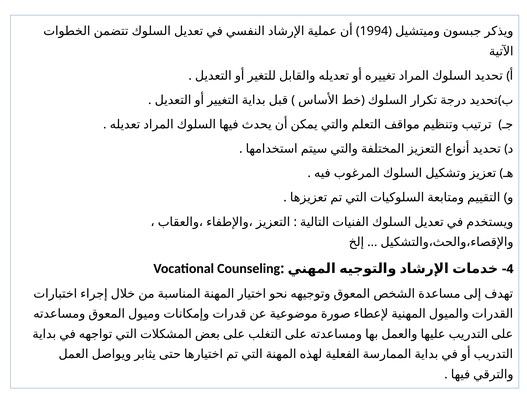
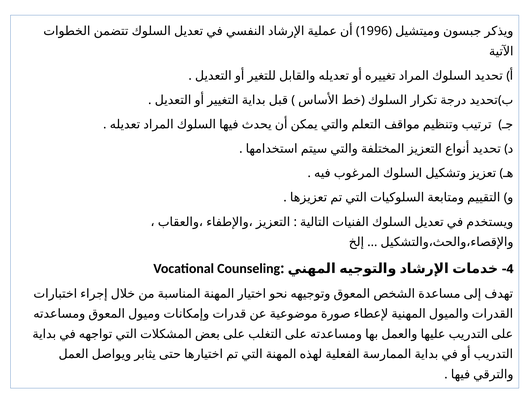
1994: 1994 -> 1996 (374, 31)
